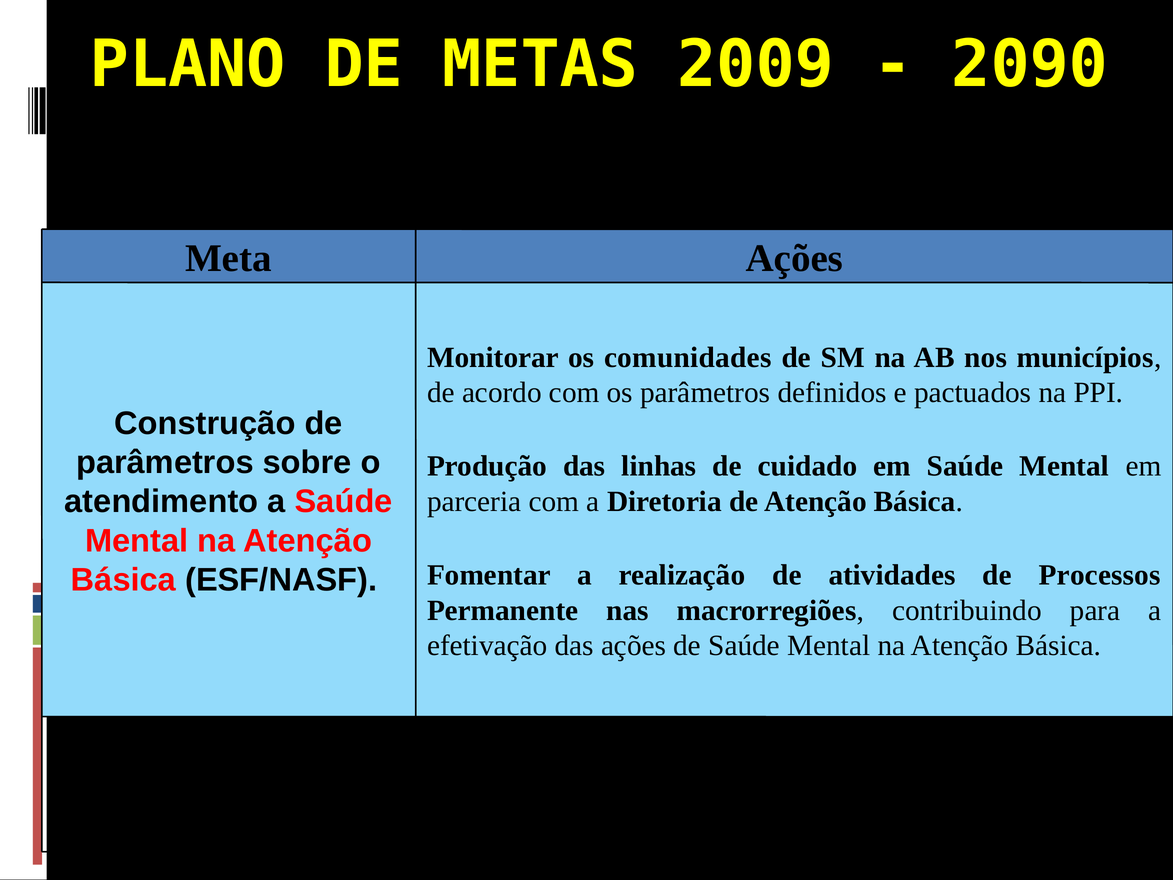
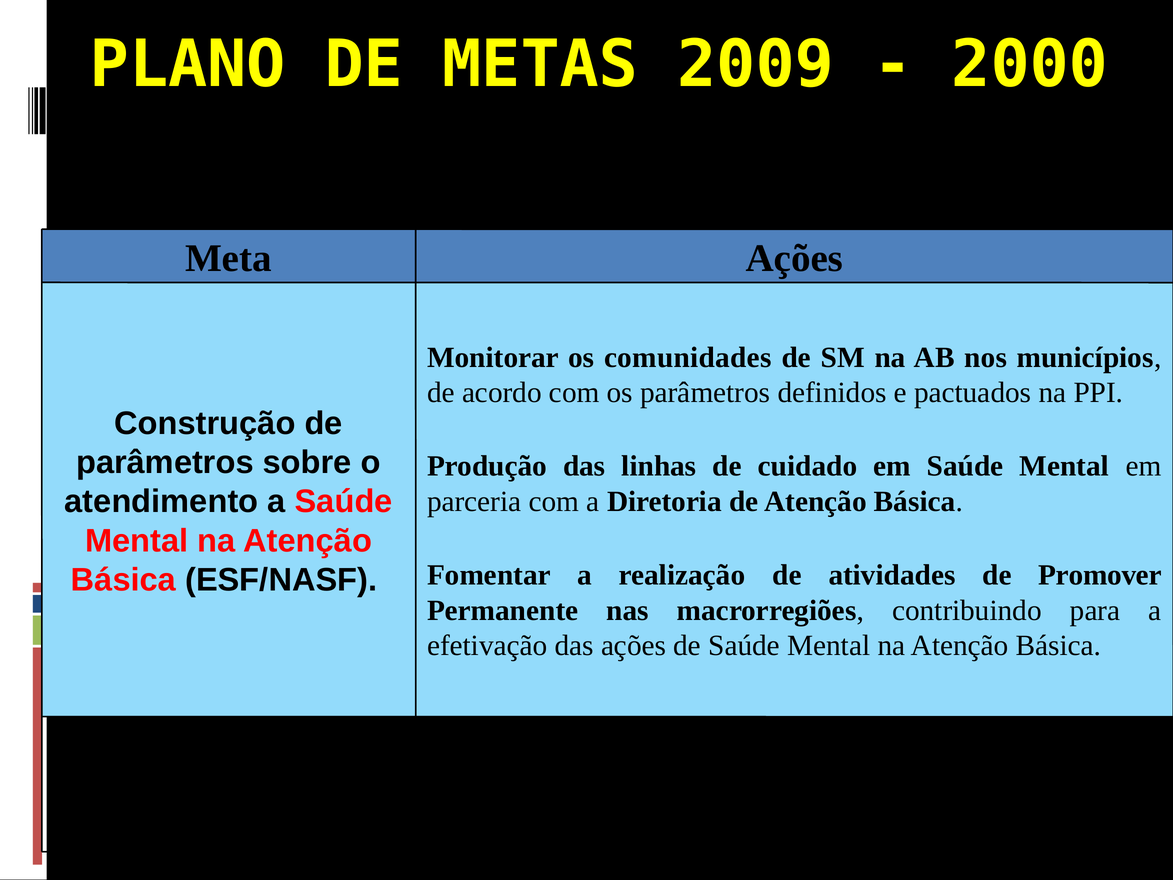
2090: 2090 -> 2000 (1030, 65)
Processos: Processos -> Promover (1100, 575)
